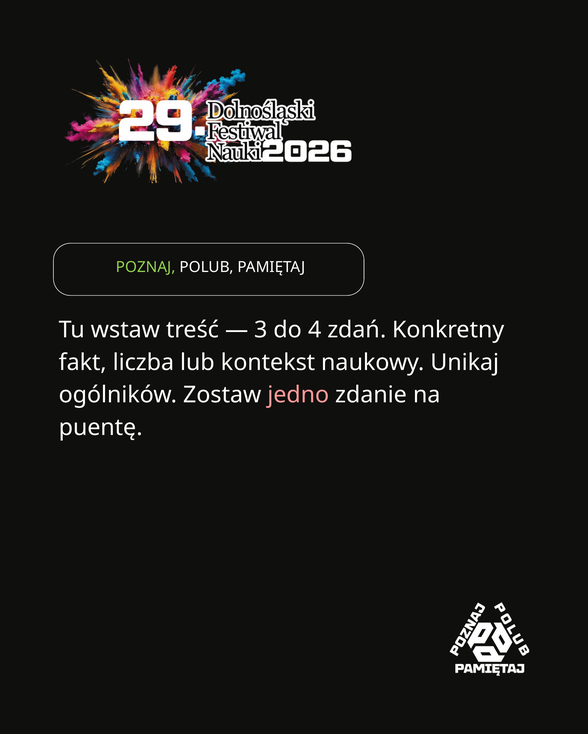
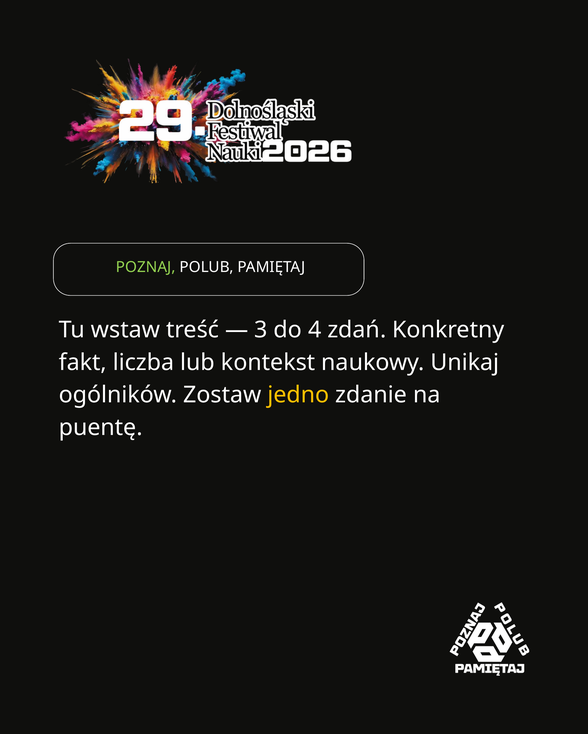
jedno colour: pink -> yellow (298, 395)
